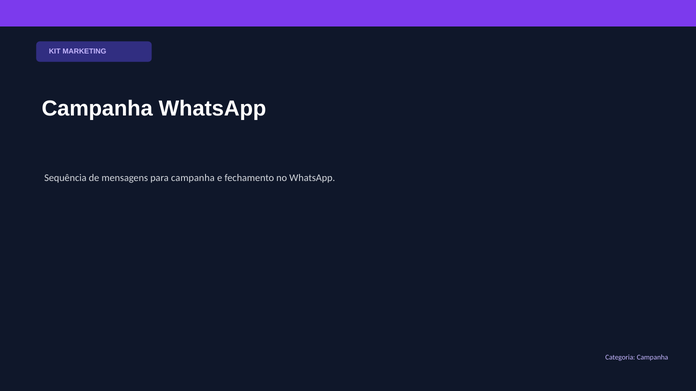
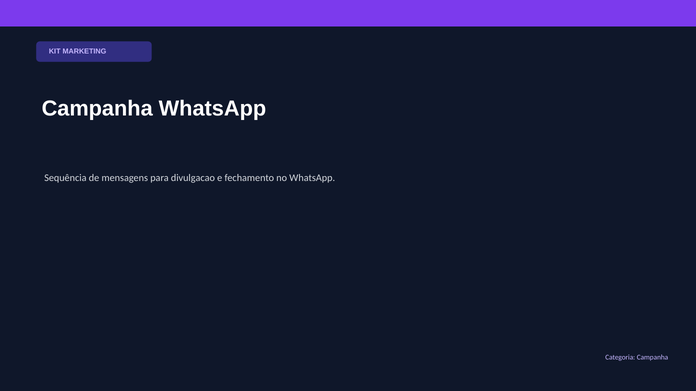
para campanha: campanha -> divulgacao (193, 178)
